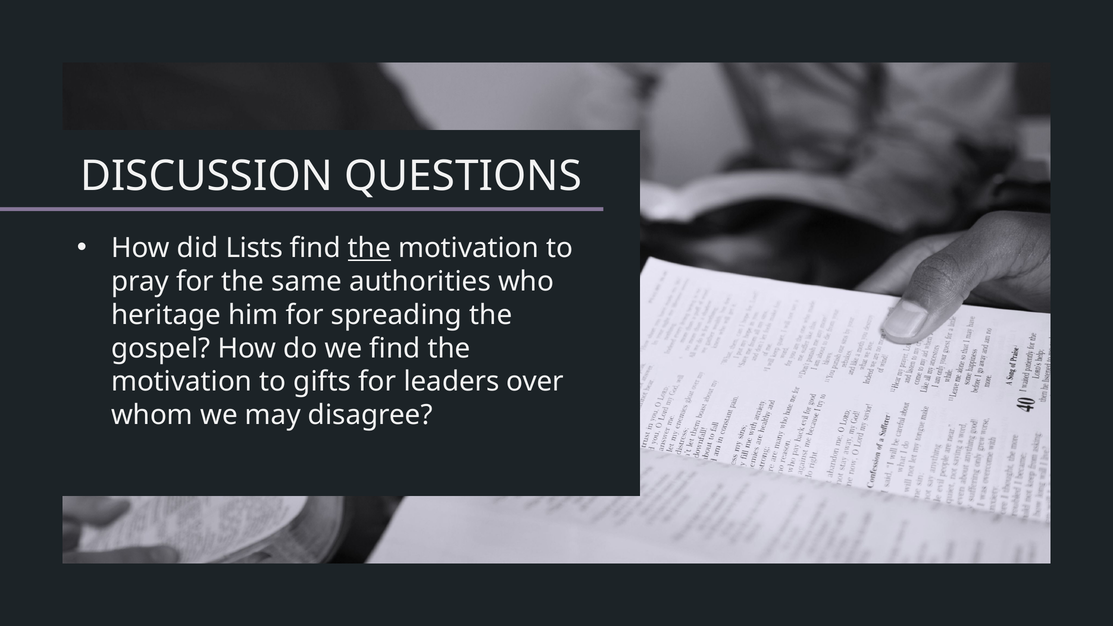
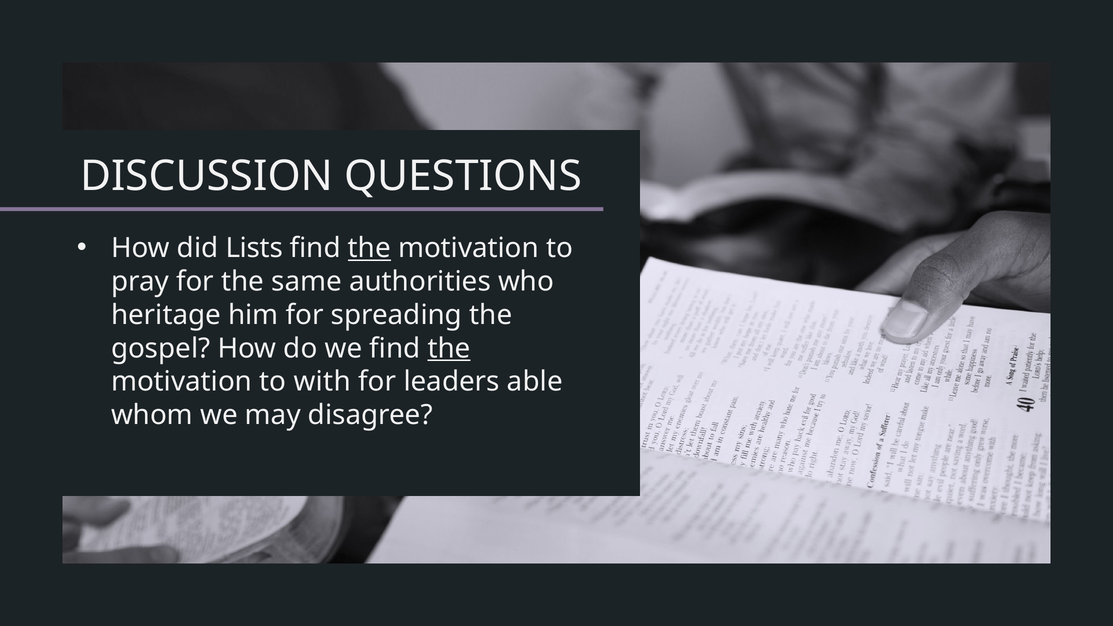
the underline: none -> present (449, 348)
gifts: gifts -> with (322, 382)
over: over -> able (535, 382)
